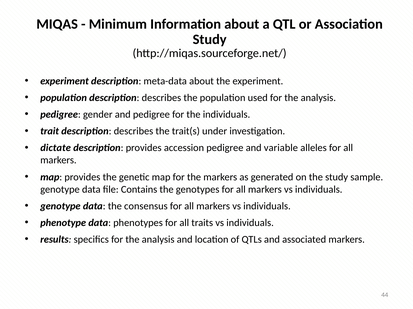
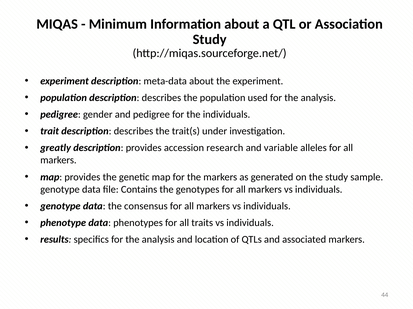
dictate: dictate -> greatly (56, 148)
accession pedigree: pedigree -> research (225, 148)
